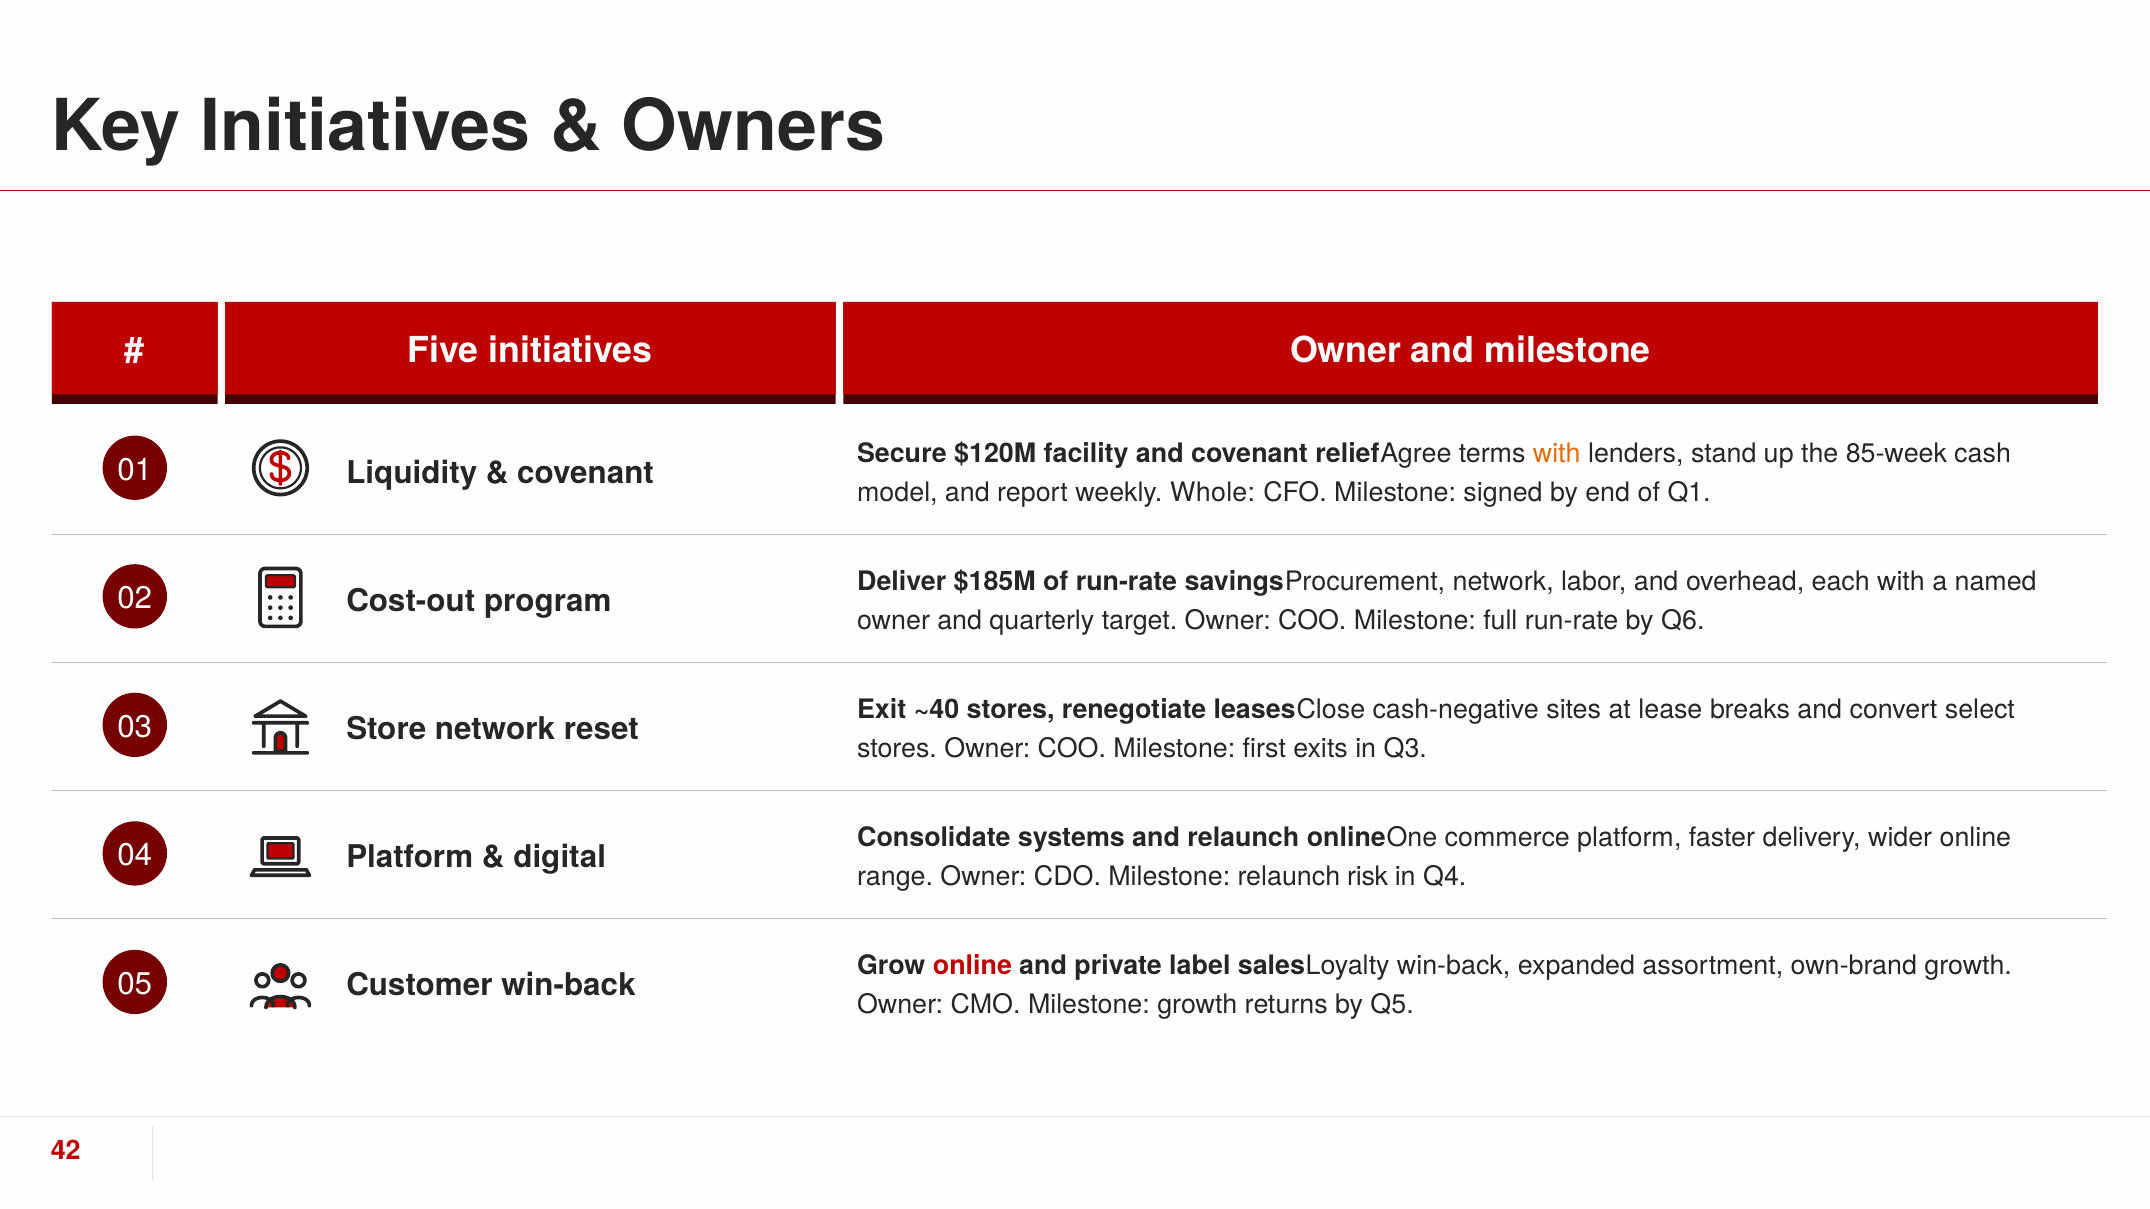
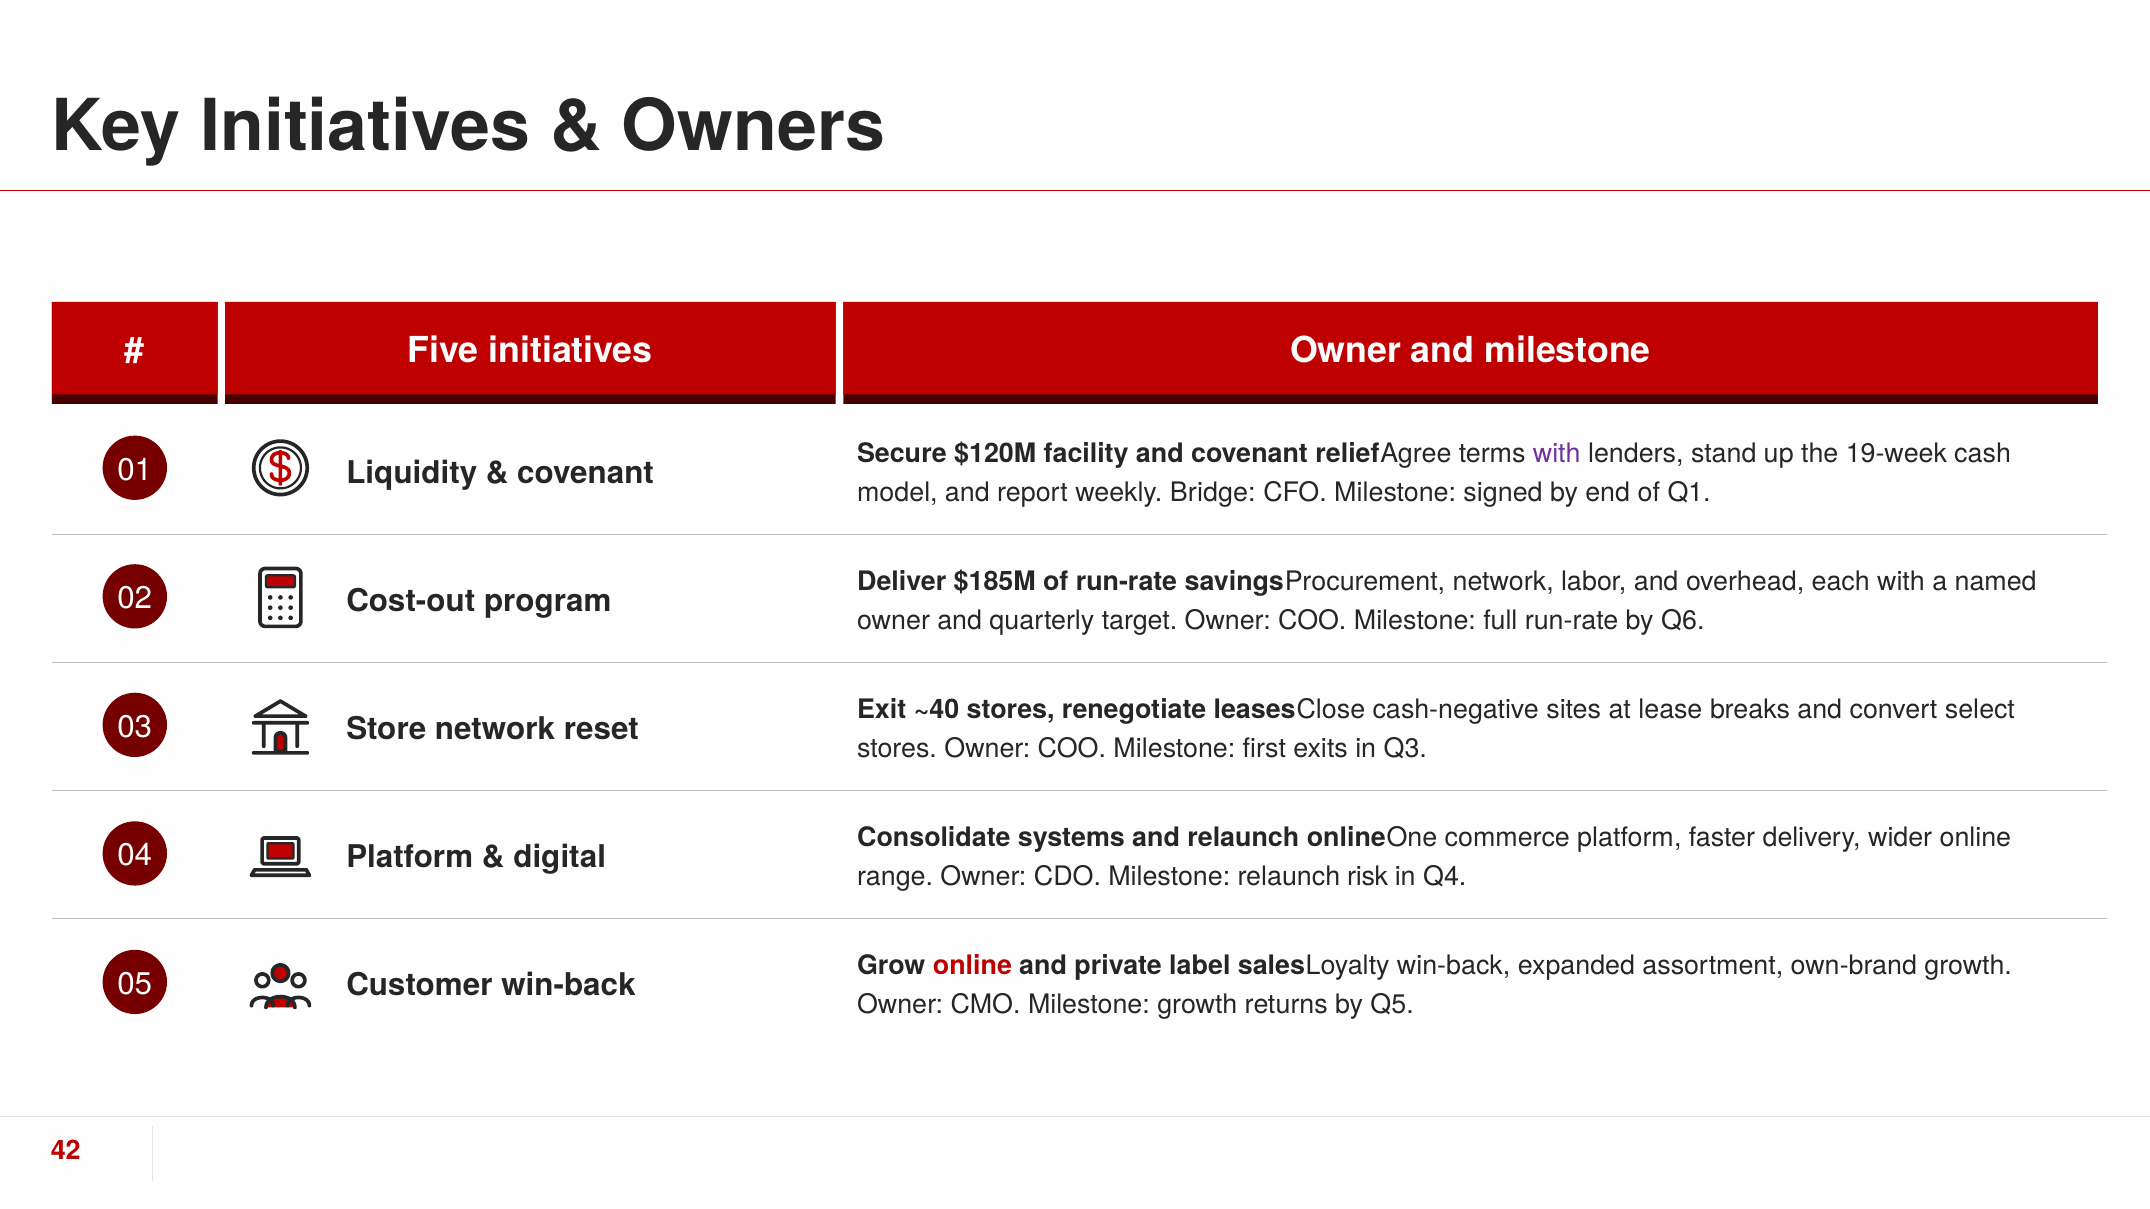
with colour: orange -> purple (1557, 454)
85-week: 85-week -> 19-week (1896, 454)
Whole: Whole -> Bridge (1213, 493)
